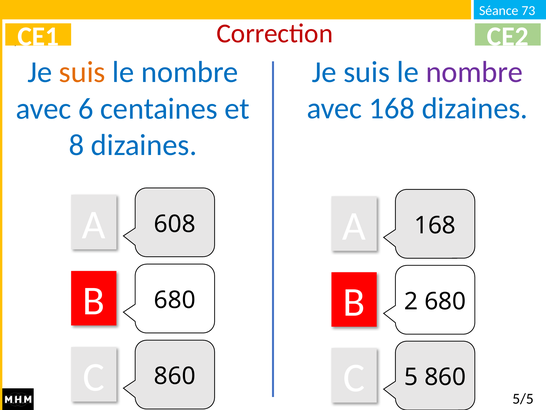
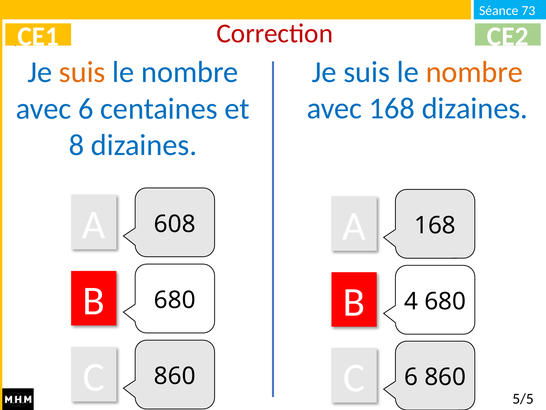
nombre colour: purple -> orange (474, 72)
2: 2 -> 4 (411, 301)
C 5: 5 -> 6 (411, 377)
